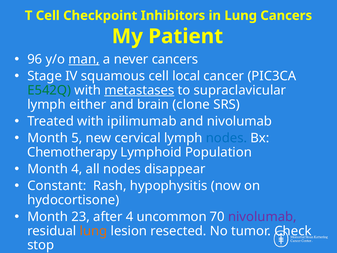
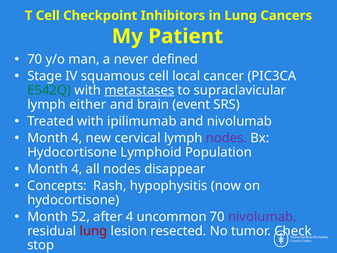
96: 96 -> 70 (35, 59)
man underline: present -> none (84, 59)
never cancers: cancers -> defined (175, 59)
clone: clone -> event (191, 104)
5: 5 -> 4 (77, 138)
nodes colour: blue -> purple (226, 138)
Chemotherapy: Chemotherapy -> Hydocortisone (72, 152)
Constant: Constant -> Concepts (57, 186)
23: 23 -> 52 (81, 217)
lung colour: orange -> red (93, 231)
